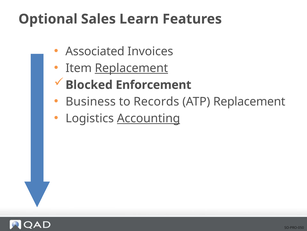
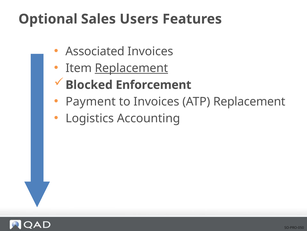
Learn: Learn -> Users (139, 19)
Business: Business -> Payment (91, 101)
to Records: Records -> Invoices (156, 101)
Accounting underline: present -> none (149, 118)
